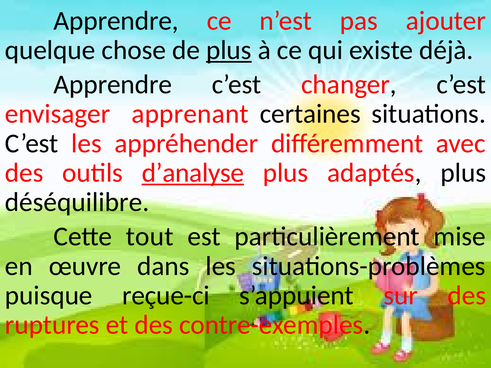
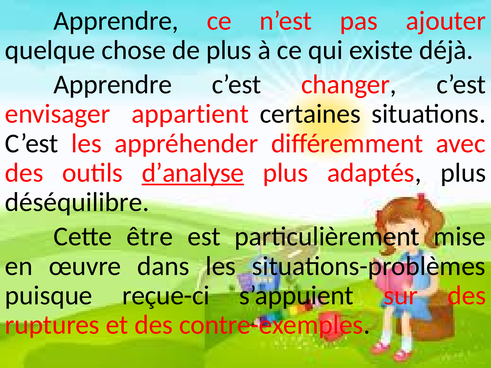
plus underline: present -> none (229, 50)
apprenant: apprenant -> appartient (190, 114)
tout: tout -> être (150, 237)
